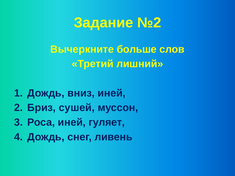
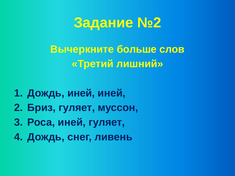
Дождь вниз: вниз -> иней (81, 93)
Бриз сушей: сушей -> гуляет (77, 108)
